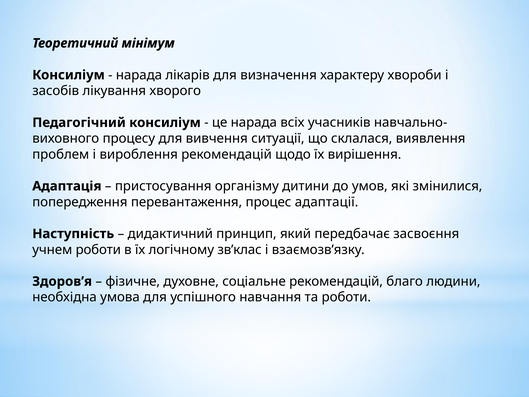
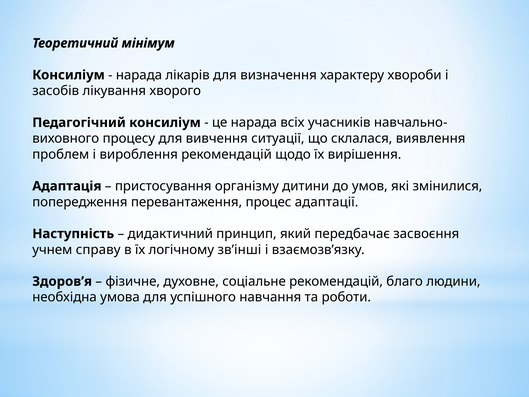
учнем роботи: роботи -> справу (98, 249)
зв’клас: зв’клас -> зв’інші (239, 249)
